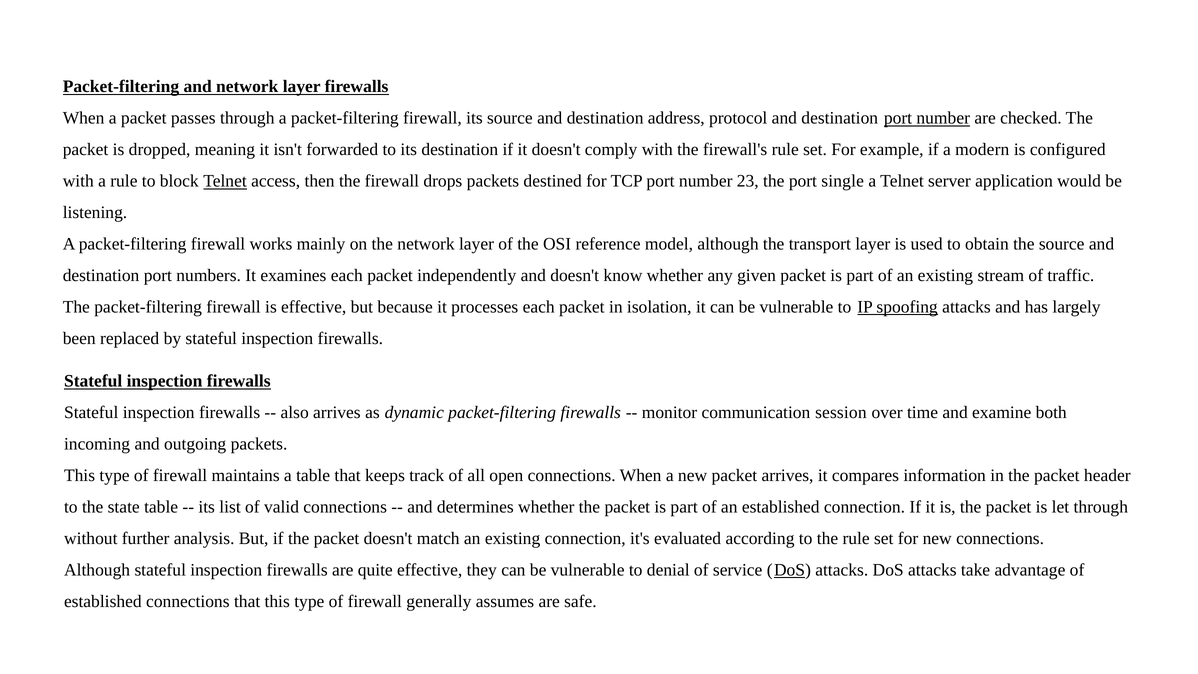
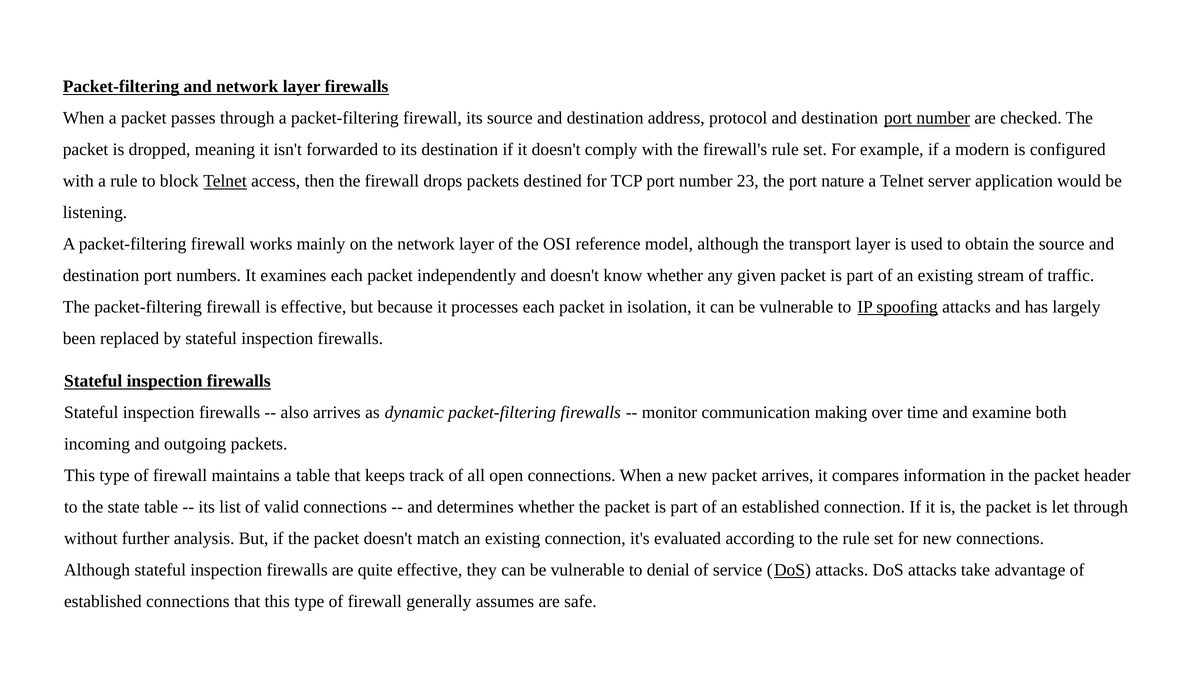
single: single -> nature (843, 181)
session: session -> making (841, 413)
